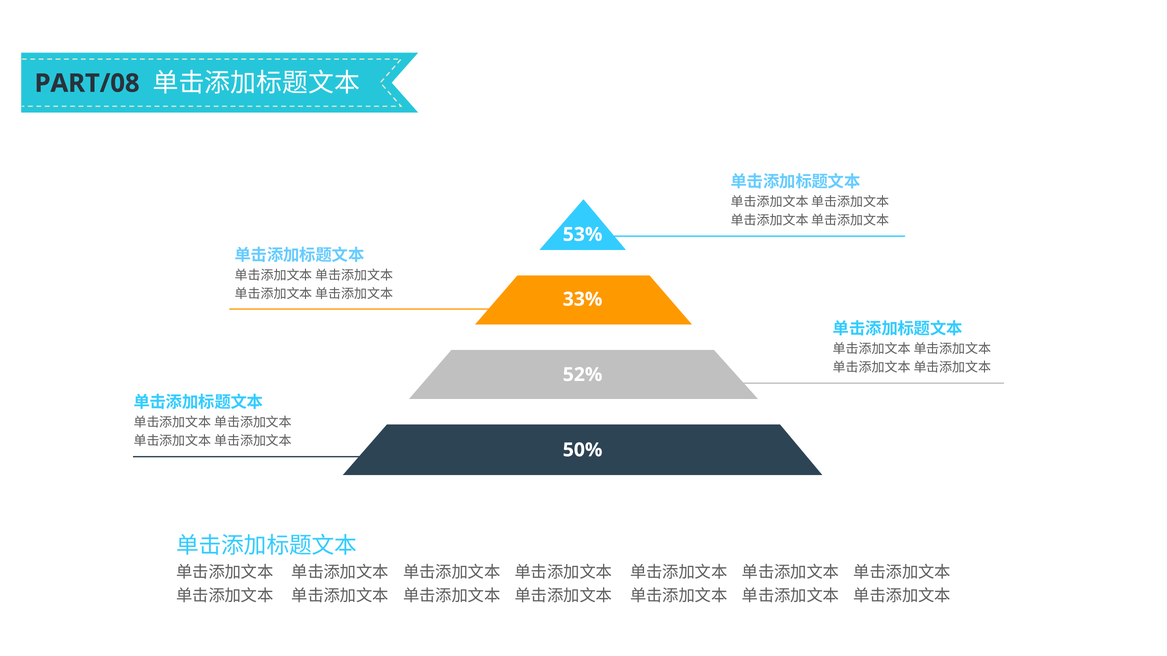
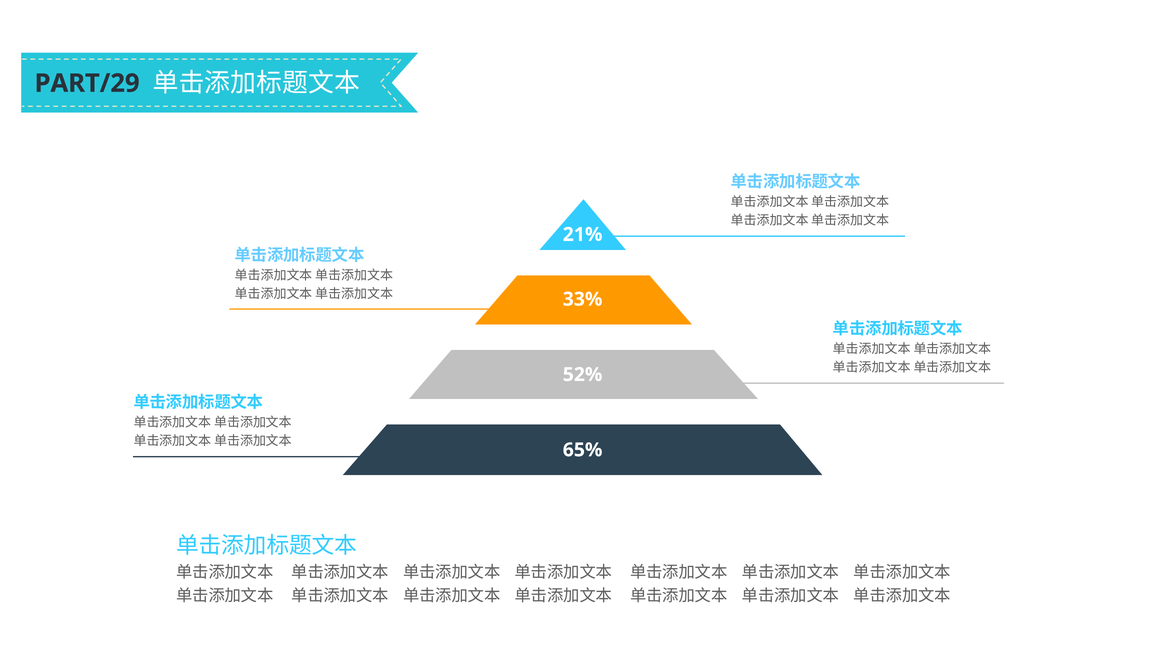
PART/08: PART/08 -> PART/29 (87, 83)
53%: 53% -> 21% (583, 235)
50%: 50% -> 65% (583, 450)
